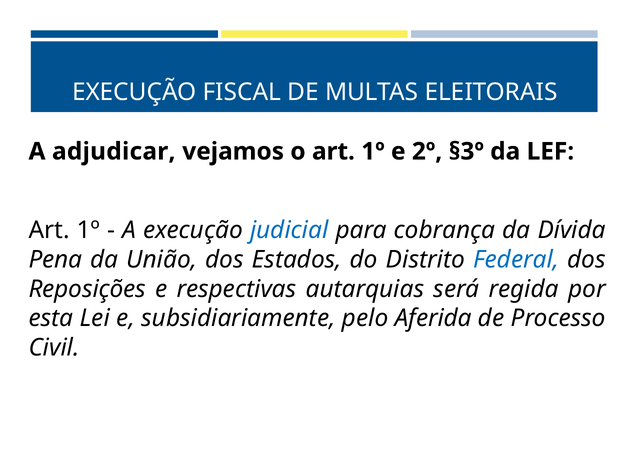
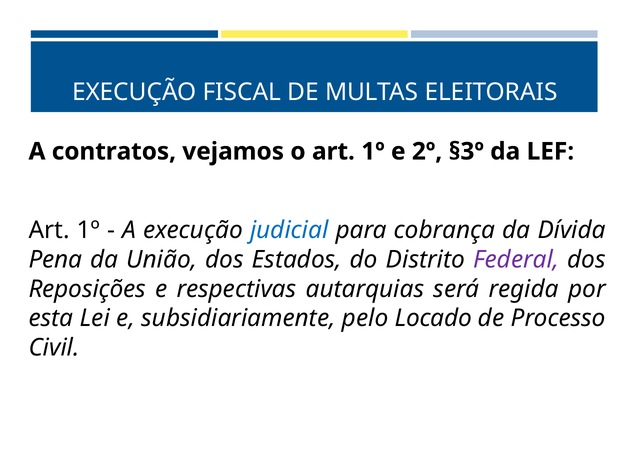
adjudicar: adjudicar -> contratos (114, 151)
Federal colour: blue -> purple (516, 259)
Aferida: Aferida -> Locado (433, 318)
